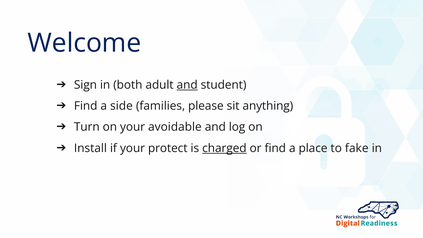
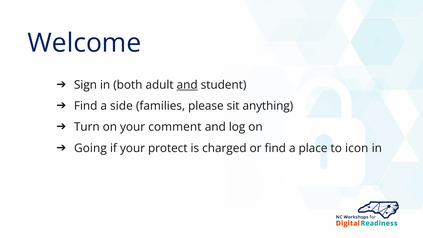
avoidable: avoidable -> comment (175, 127)
Install: Install -> Going (90, 148)
charged underline: present -> none (224, 148)
fake: fake -> icon (357, 148)
